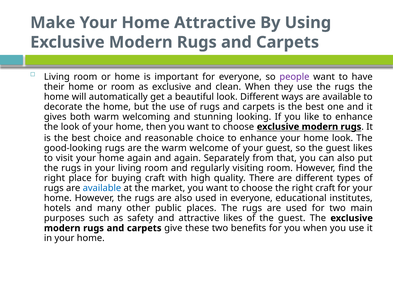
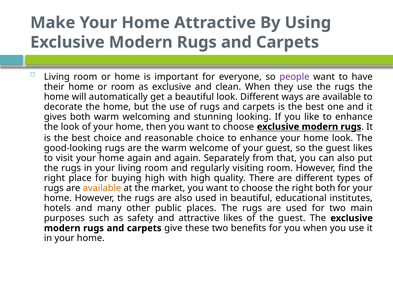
buying craft: craft -> high (155, 179)
available colour: blue -> orange (102, 189)
right craft: craft -> both (325, 189)
in everyone: everyone -> beautiful (252, 199)
